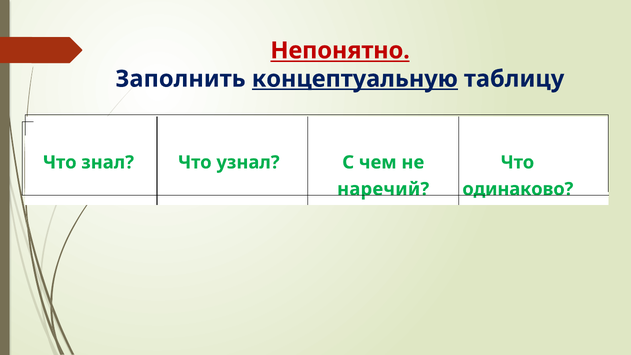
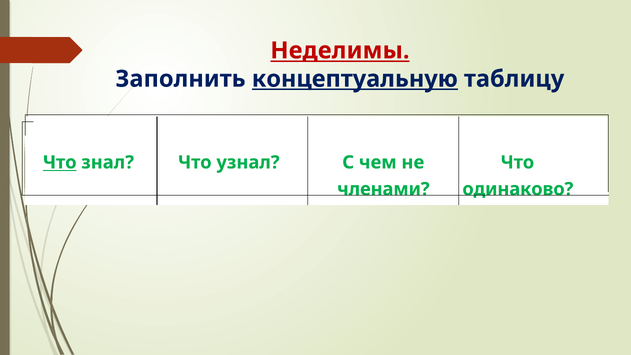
Непонятно: Непонятно -> Неделимы (340, 51)
Что underline: none -> present (60, 162)
наречий: наречий -> членами (383, 189)
